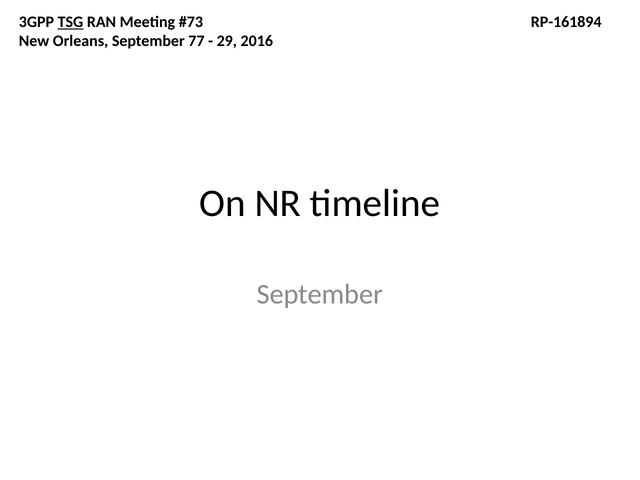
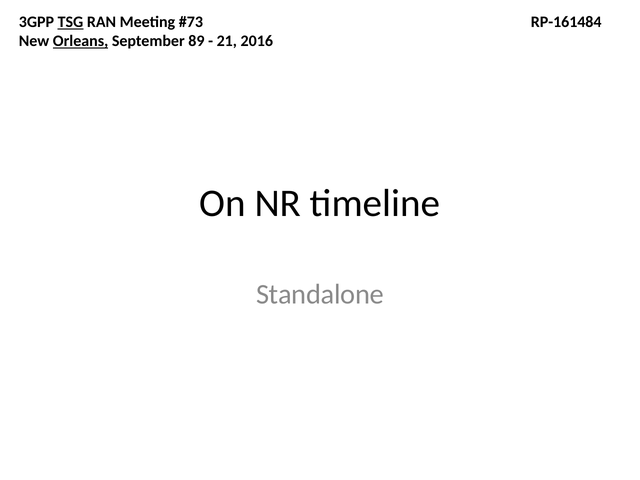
RP-161894: RP-161894 -> RP-161484 (566, 22)
Orleans underline: none -> present (81, 41)
77: 77 -> 89 (196, 41)
29: 29 -> 21 (227, 41)
September: September -> Standalone (320, 294)
